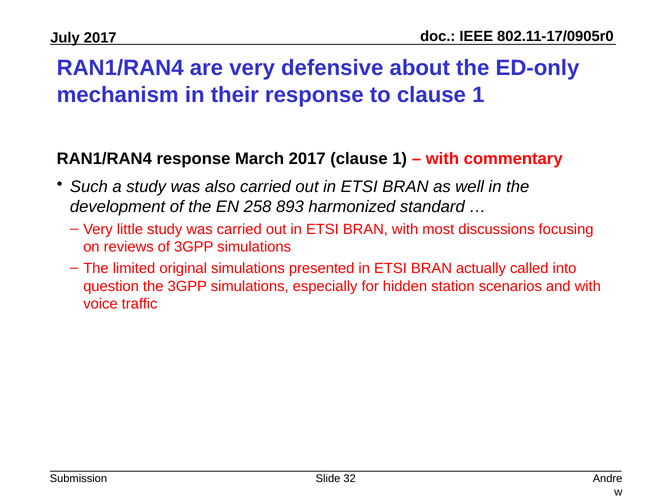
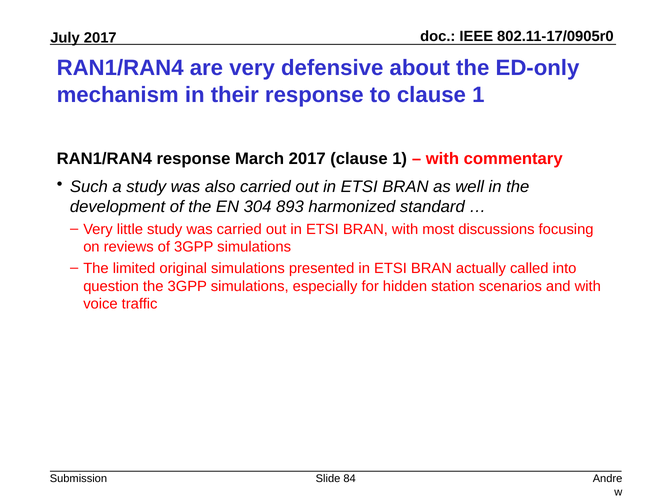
258: 258 -> 304 (258, 207)
32: 32 -> 84 (350, 479)
